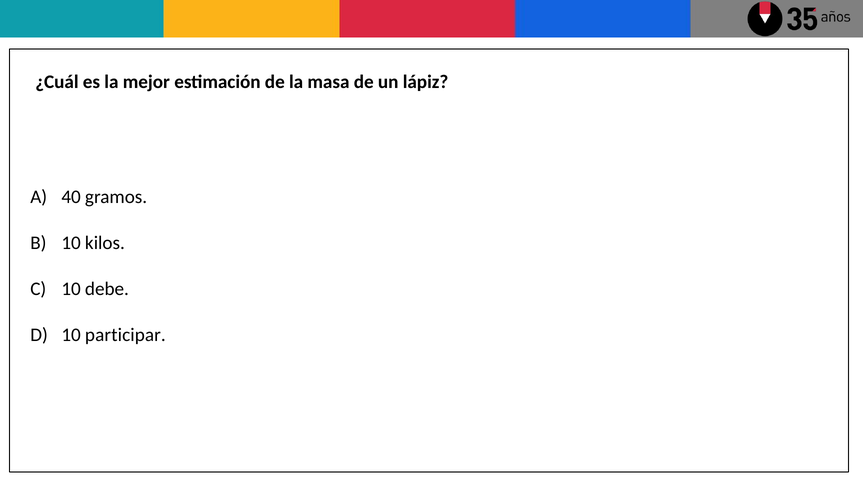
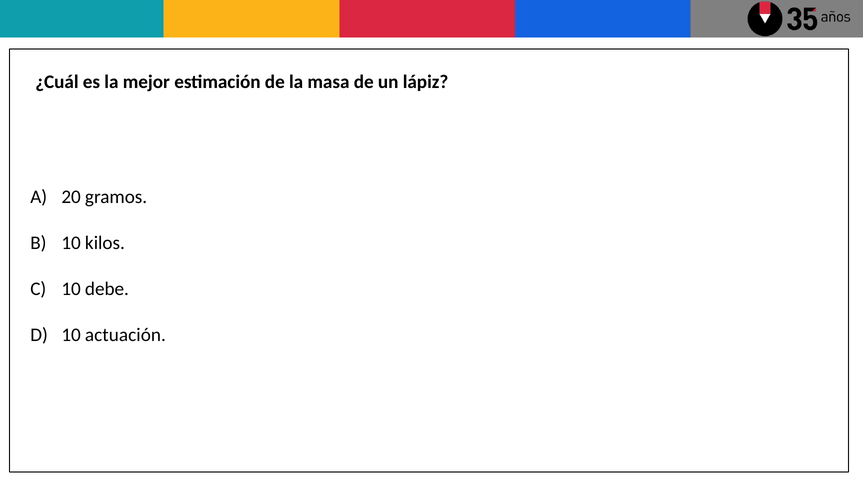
40: 40 -> 20 (71, 197)
participar: participar -> actuación (125, 335)
